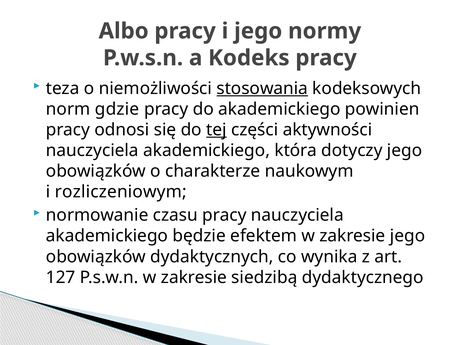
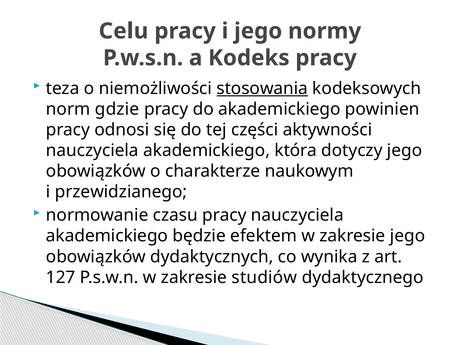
Albo: Albo -> Celu (123, 31)
tej underline: present -> none (216, 130)
rozliczeniowym: rozliczeniowym -> przewidzianego (121, 192)
siedzibą: siedzibą -> studiów (264, 277)
